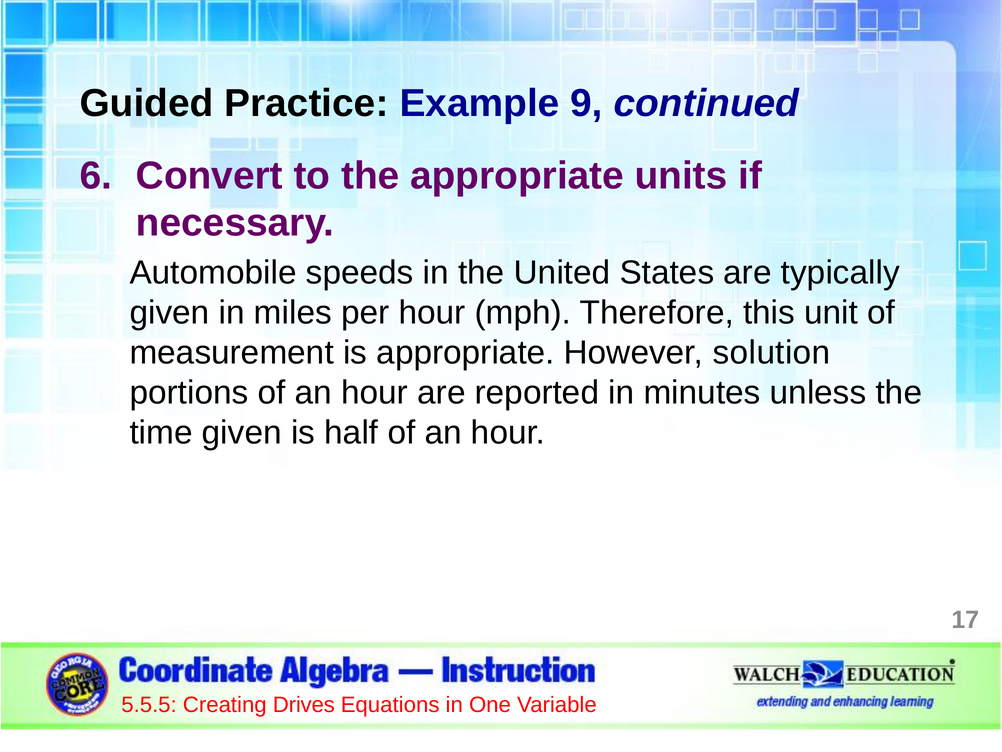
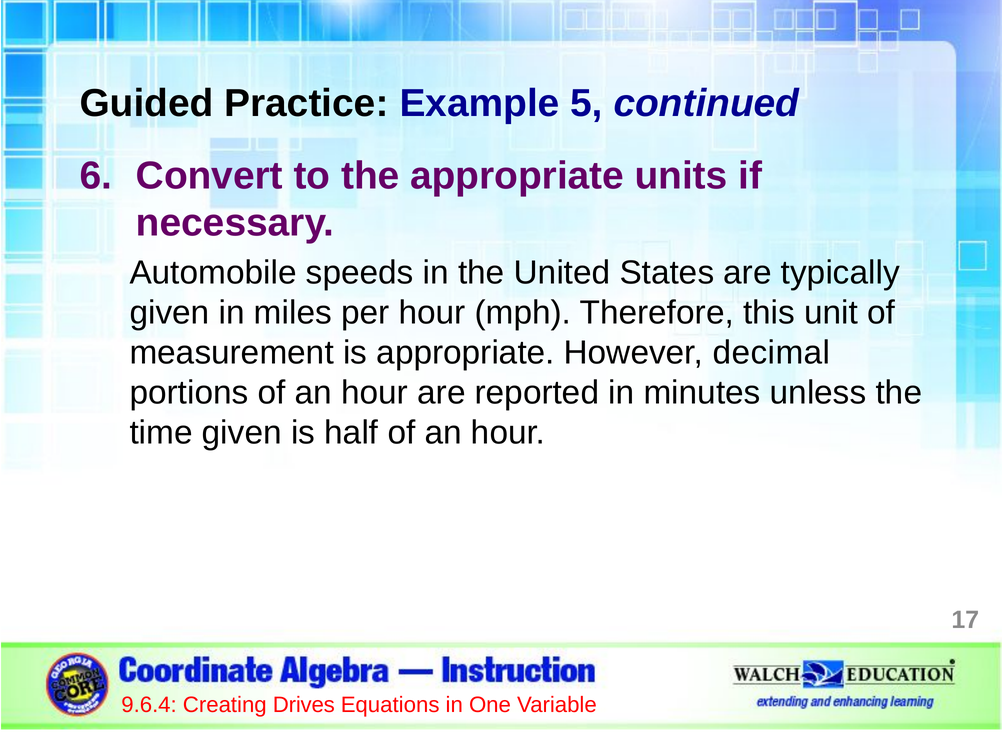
9: 9 -> 5 (586, 103)
solution: solution -> decimal (772, 352)
5.5.5: 5.5.5 -> 9.6.4 (149, 704)
